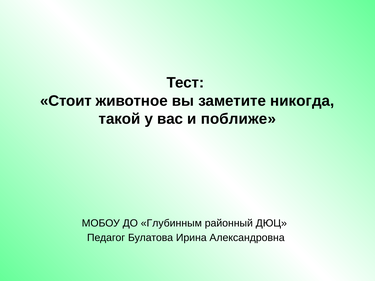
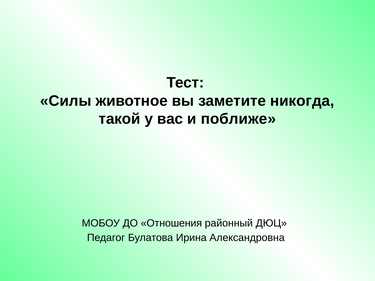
Стоит: Стоит -> Силы (66, 101)
Глубинным: Глубинным -> Отношения (171, 223)
